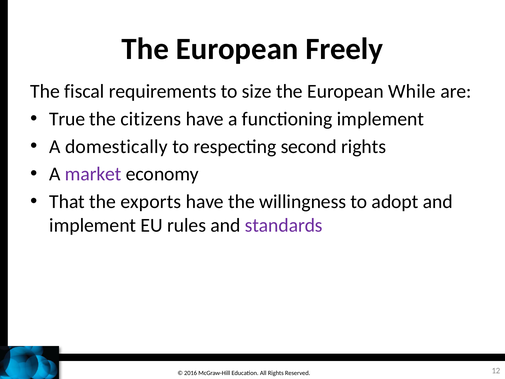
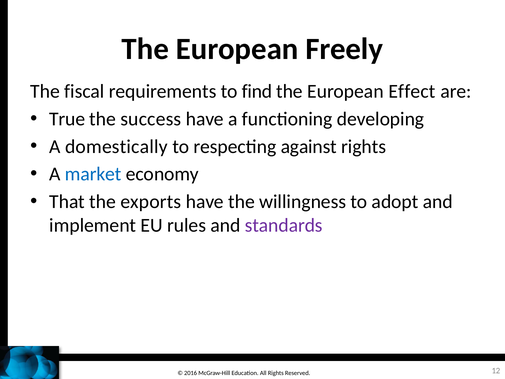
size: size -> find (257, 91)
While: While -> Effect (412, 91)
citizens: citizens -> success (151, 119)
functioning implement: implement -> developing (380, 119)
second: second -> against (309, 146)
market colour: purple -> blue (93, 174)
